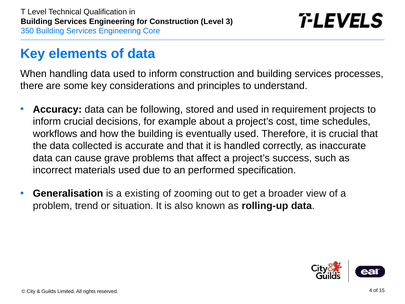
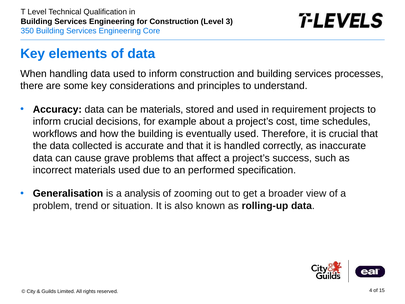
be following: following -> materials (162, 109)
existing: existing -> analysis (142, 193)
